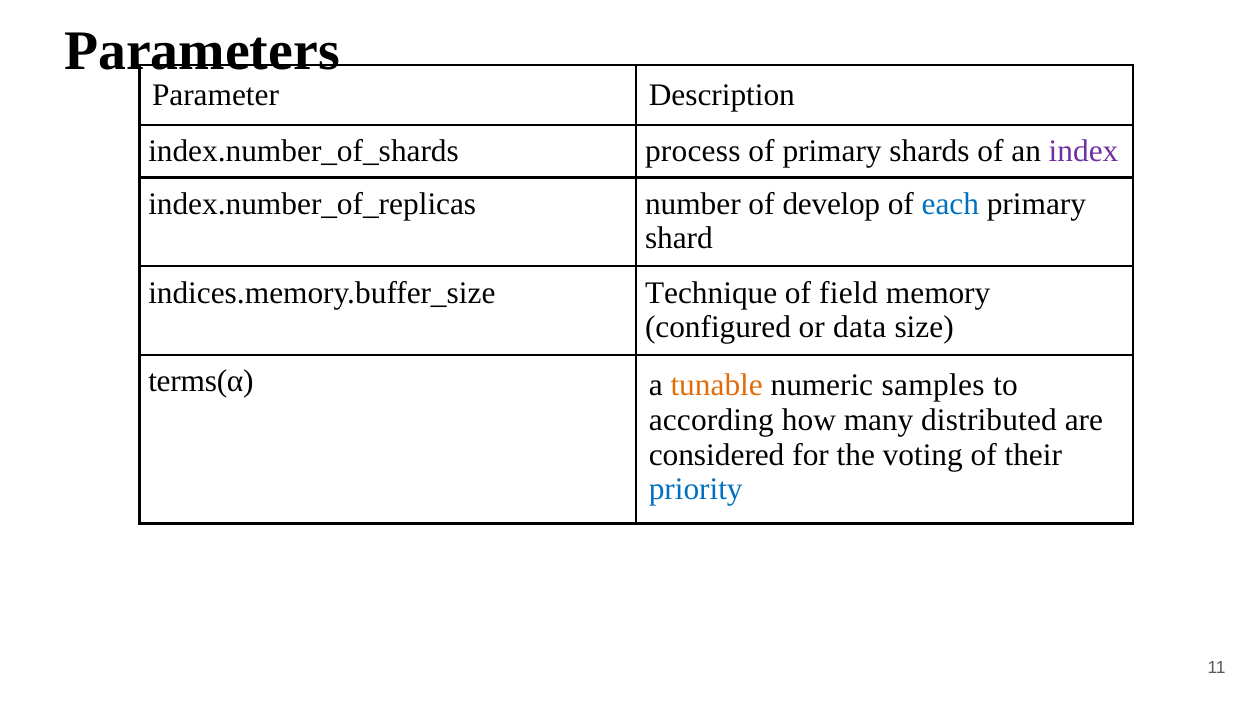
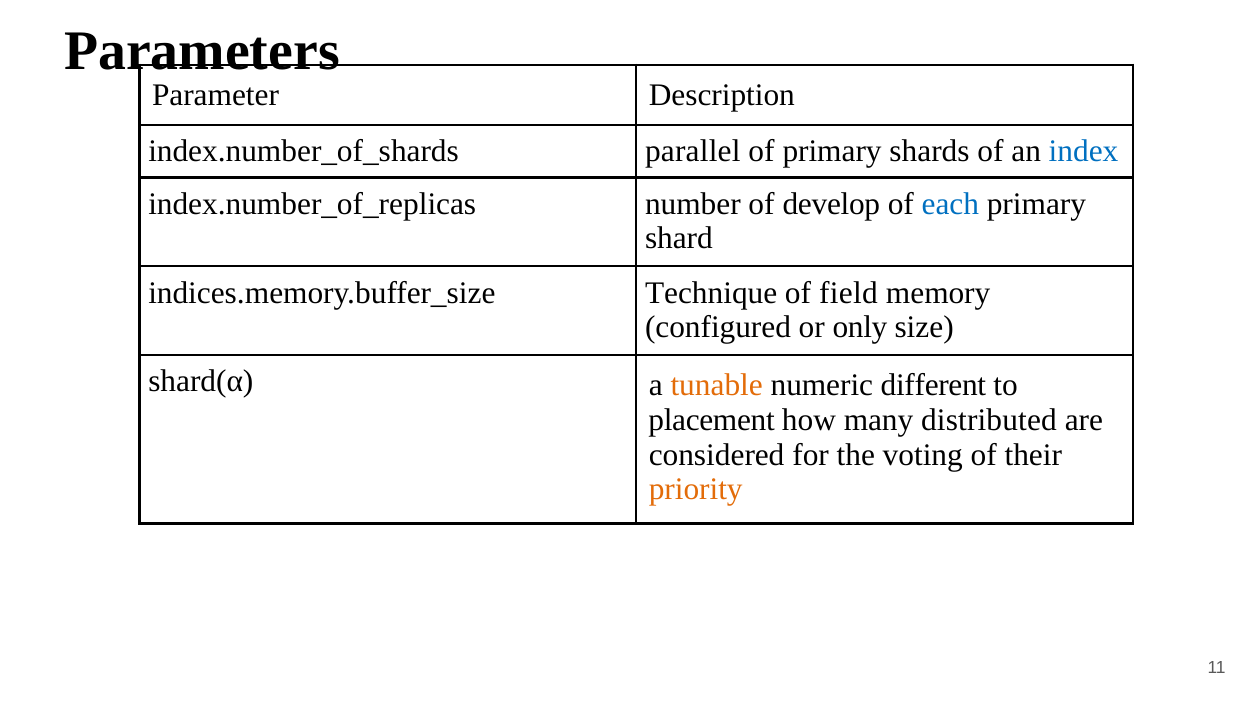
process: process -> parallel (693, 151)
index colour: purple -> blue (1084, 151)
data: data -> only (860, 327)
terms(α: terms(α -> shard(α (201, 381)
samples: samples -> different (933, 385)
according: according -> placement (712, 420)
priority colour: blue -> orange (696, 489)
